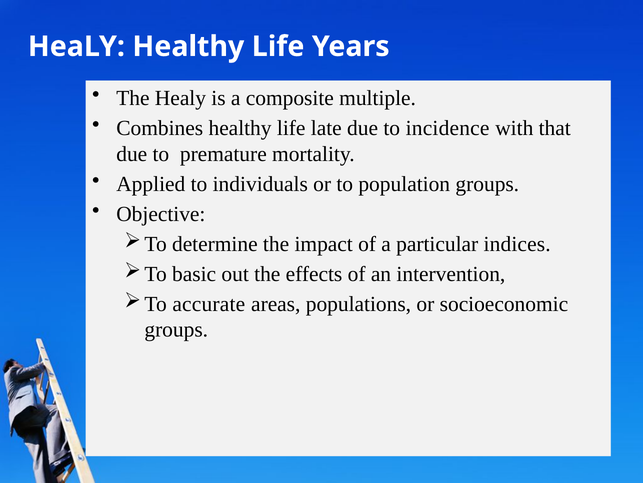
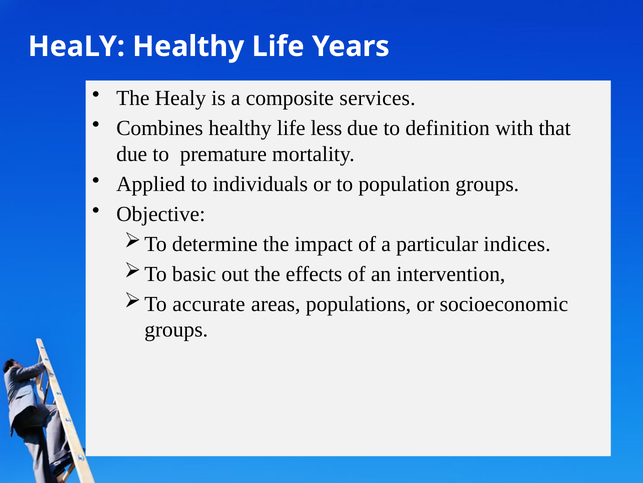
multiple: multiple -> services (377, 98)
late: late -> less (326, 128)
incidence: incidence -> definition (448, 128)
